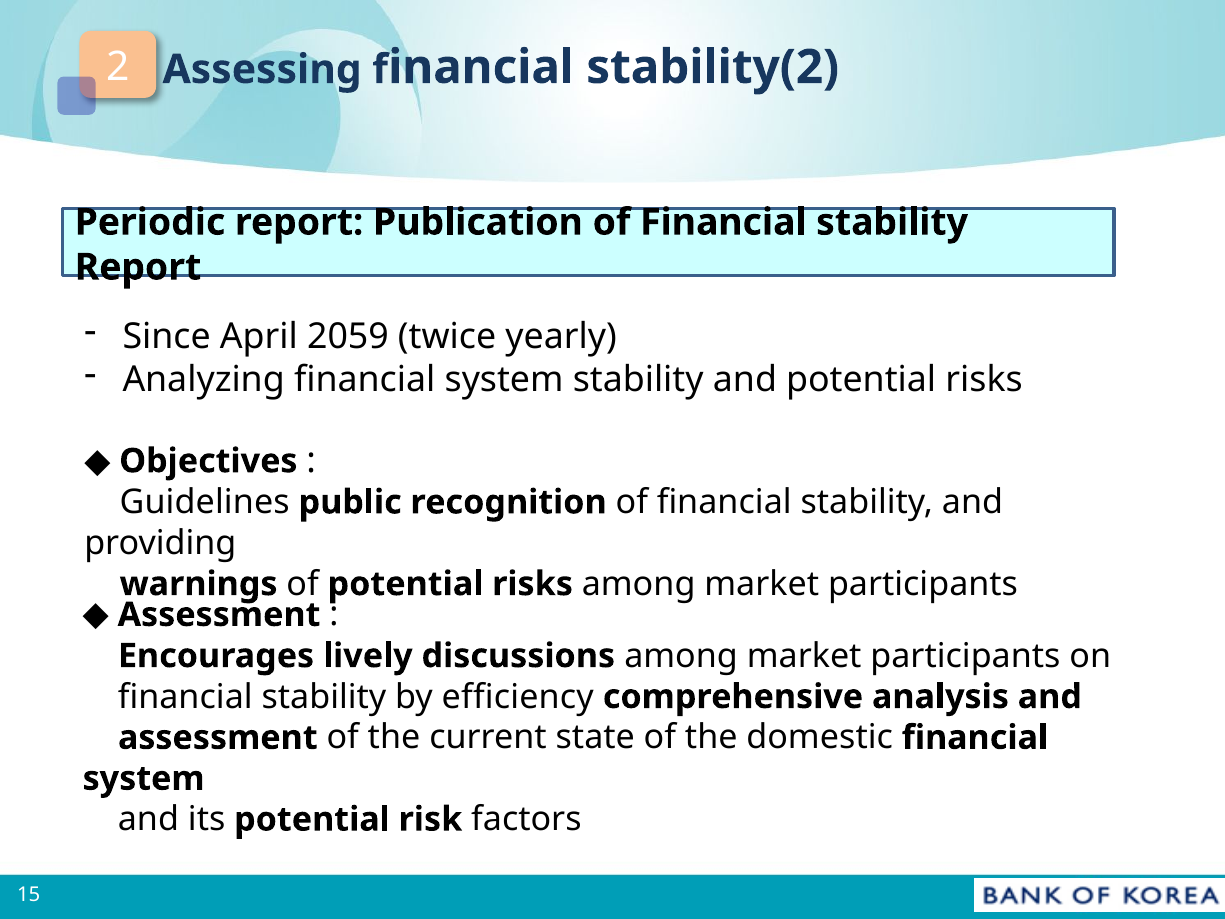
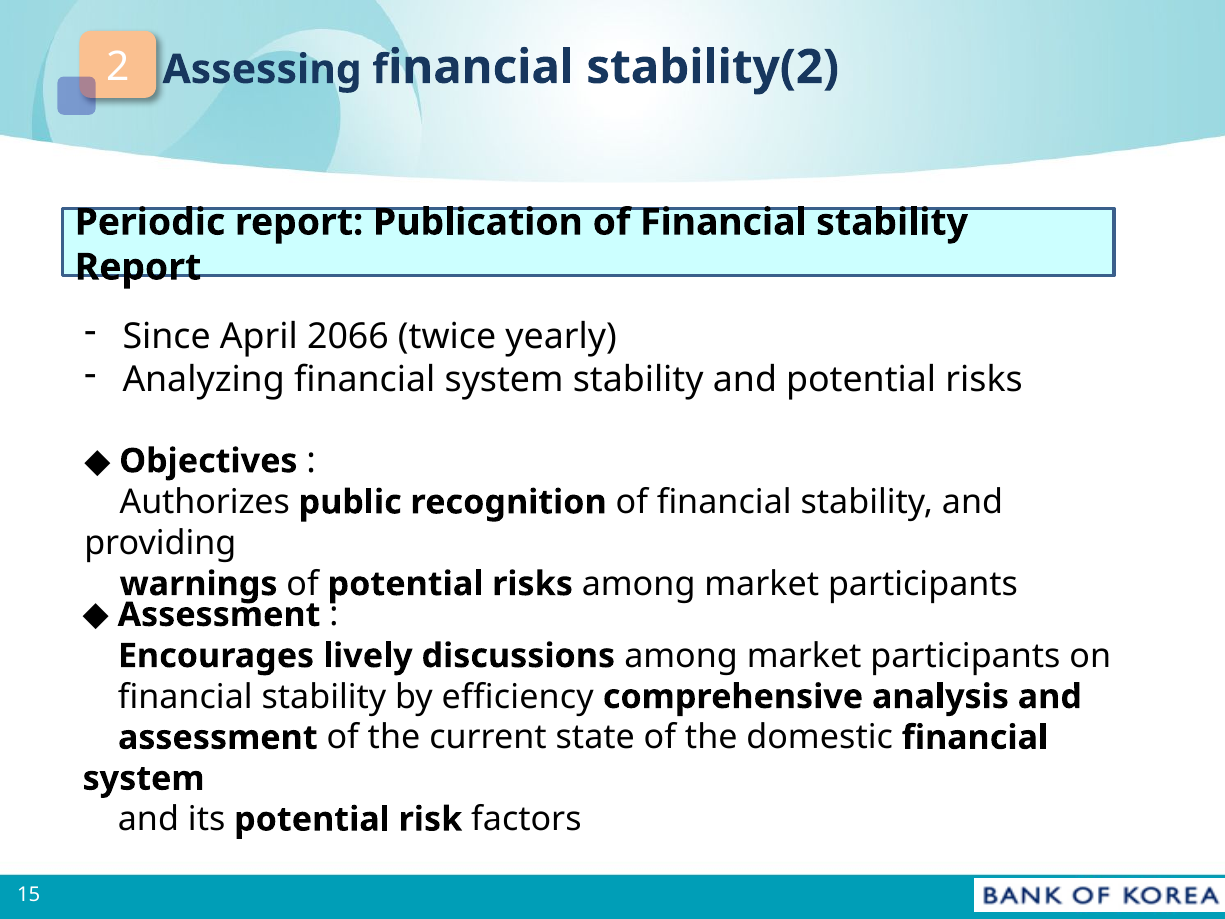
2059: 2059 -> 2066 (348, 337)
Guidelines: Guidelines -> Authorizes (205, 502)
